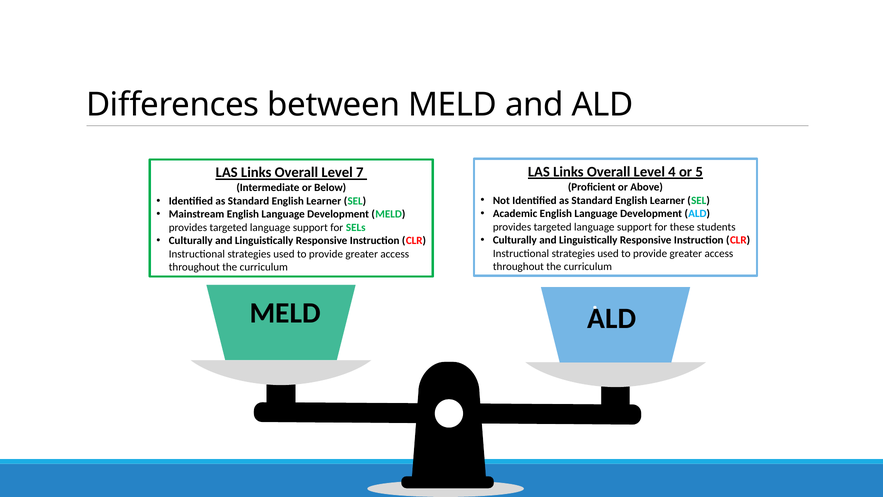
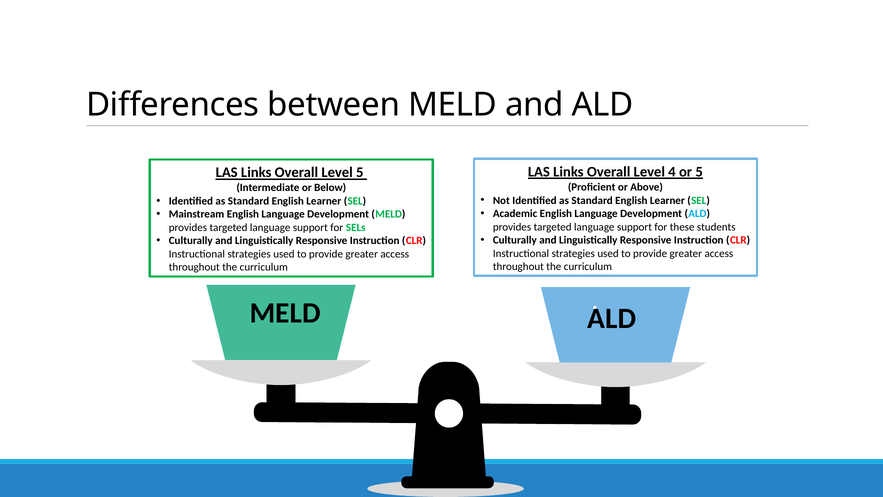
Level 7: 7 -> 5 (360, 172)
